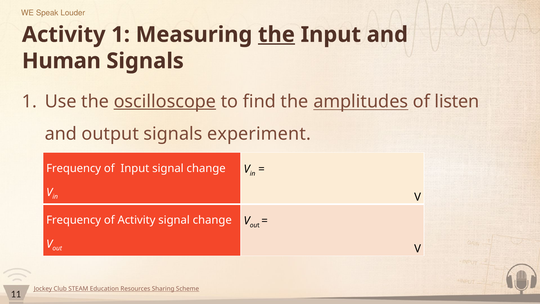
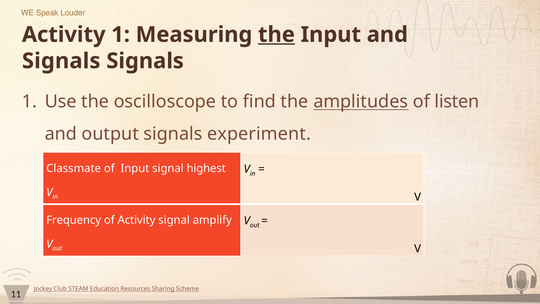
Human: Human -> Signals (61, 61)
oscilloscope underline: present -> none (165, 101)
Frequency: Frequency -> Classmate (74, 168)
Input signal change: change -> highest (206, 168)
change: change -> amplify (212, 220)
